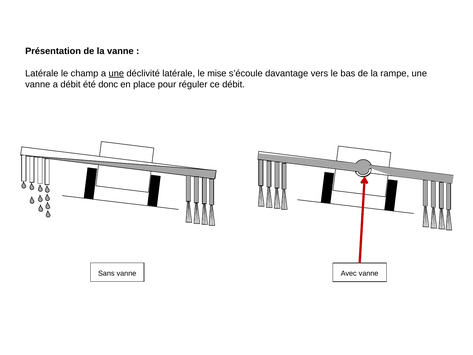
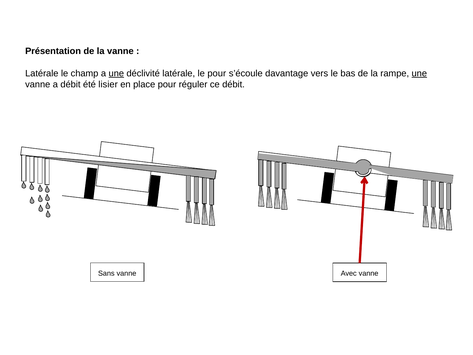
le mise: mise -> pour (217, 73)
une underline: none -> present (419, 73)
donc: donc -> lisier (108, 84)
